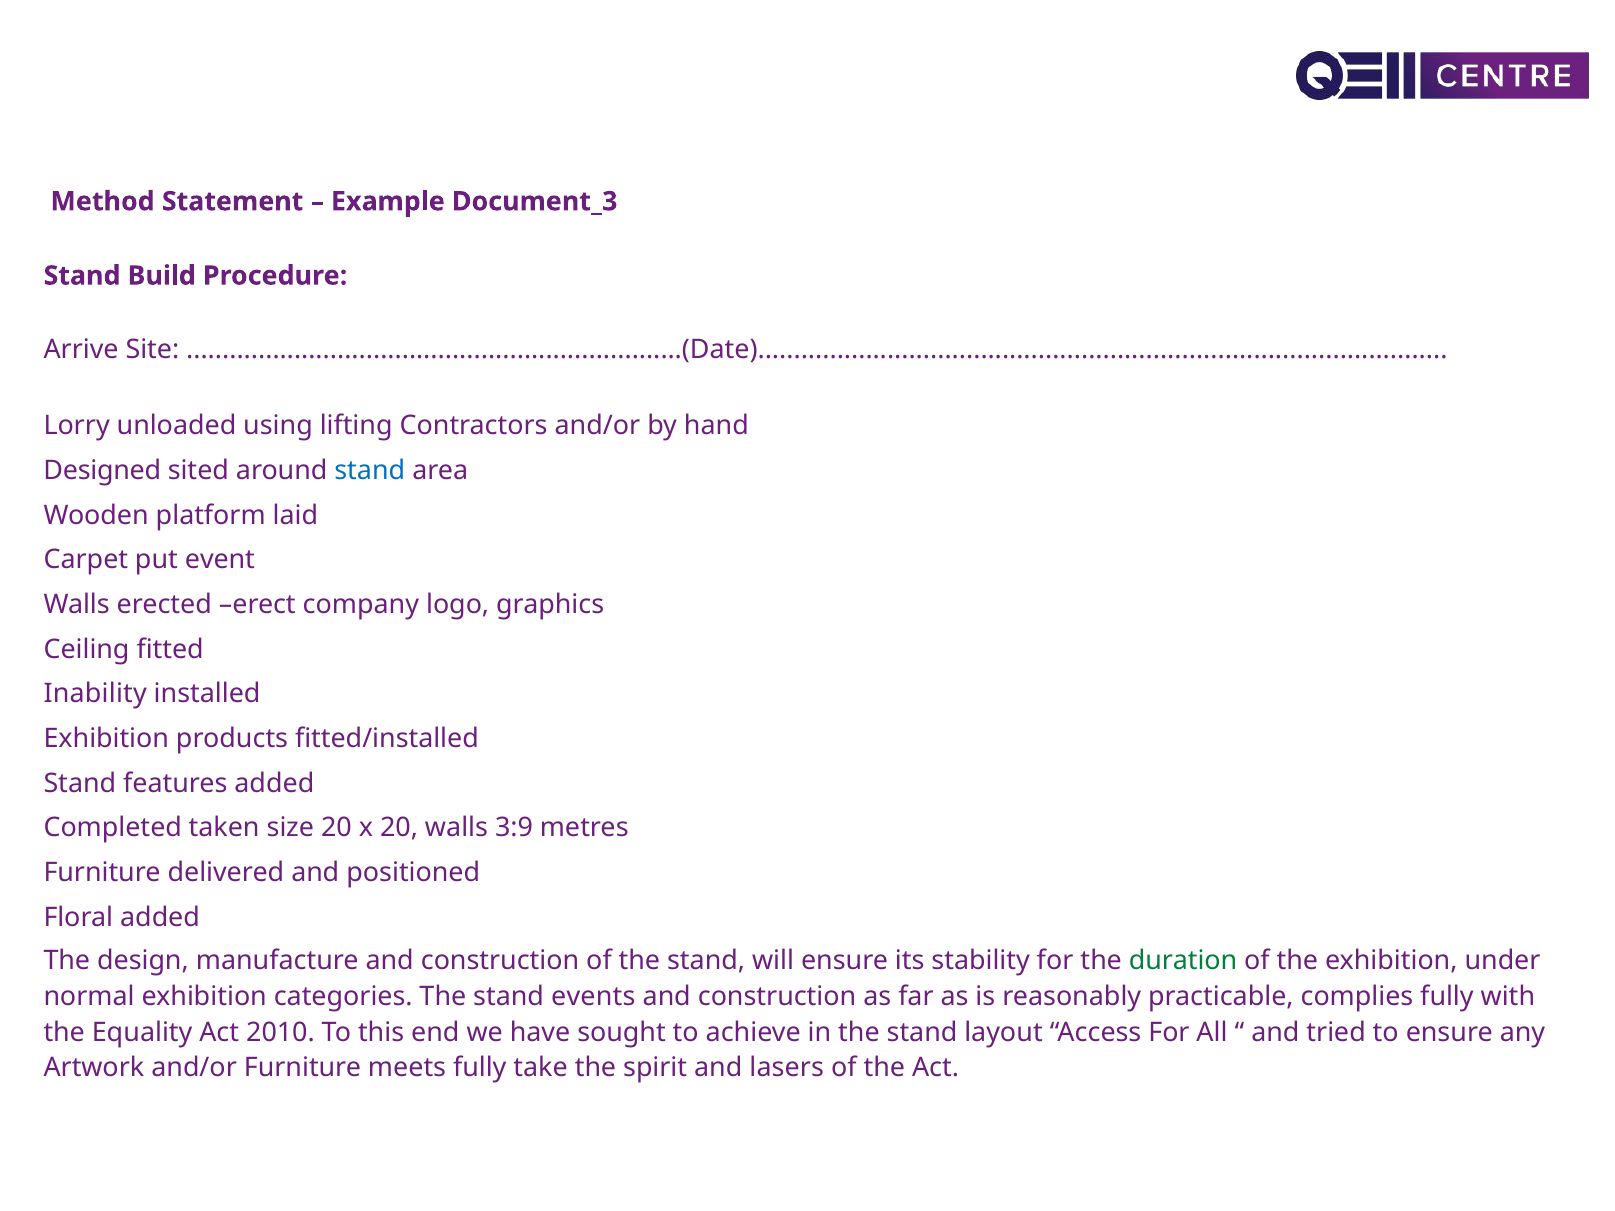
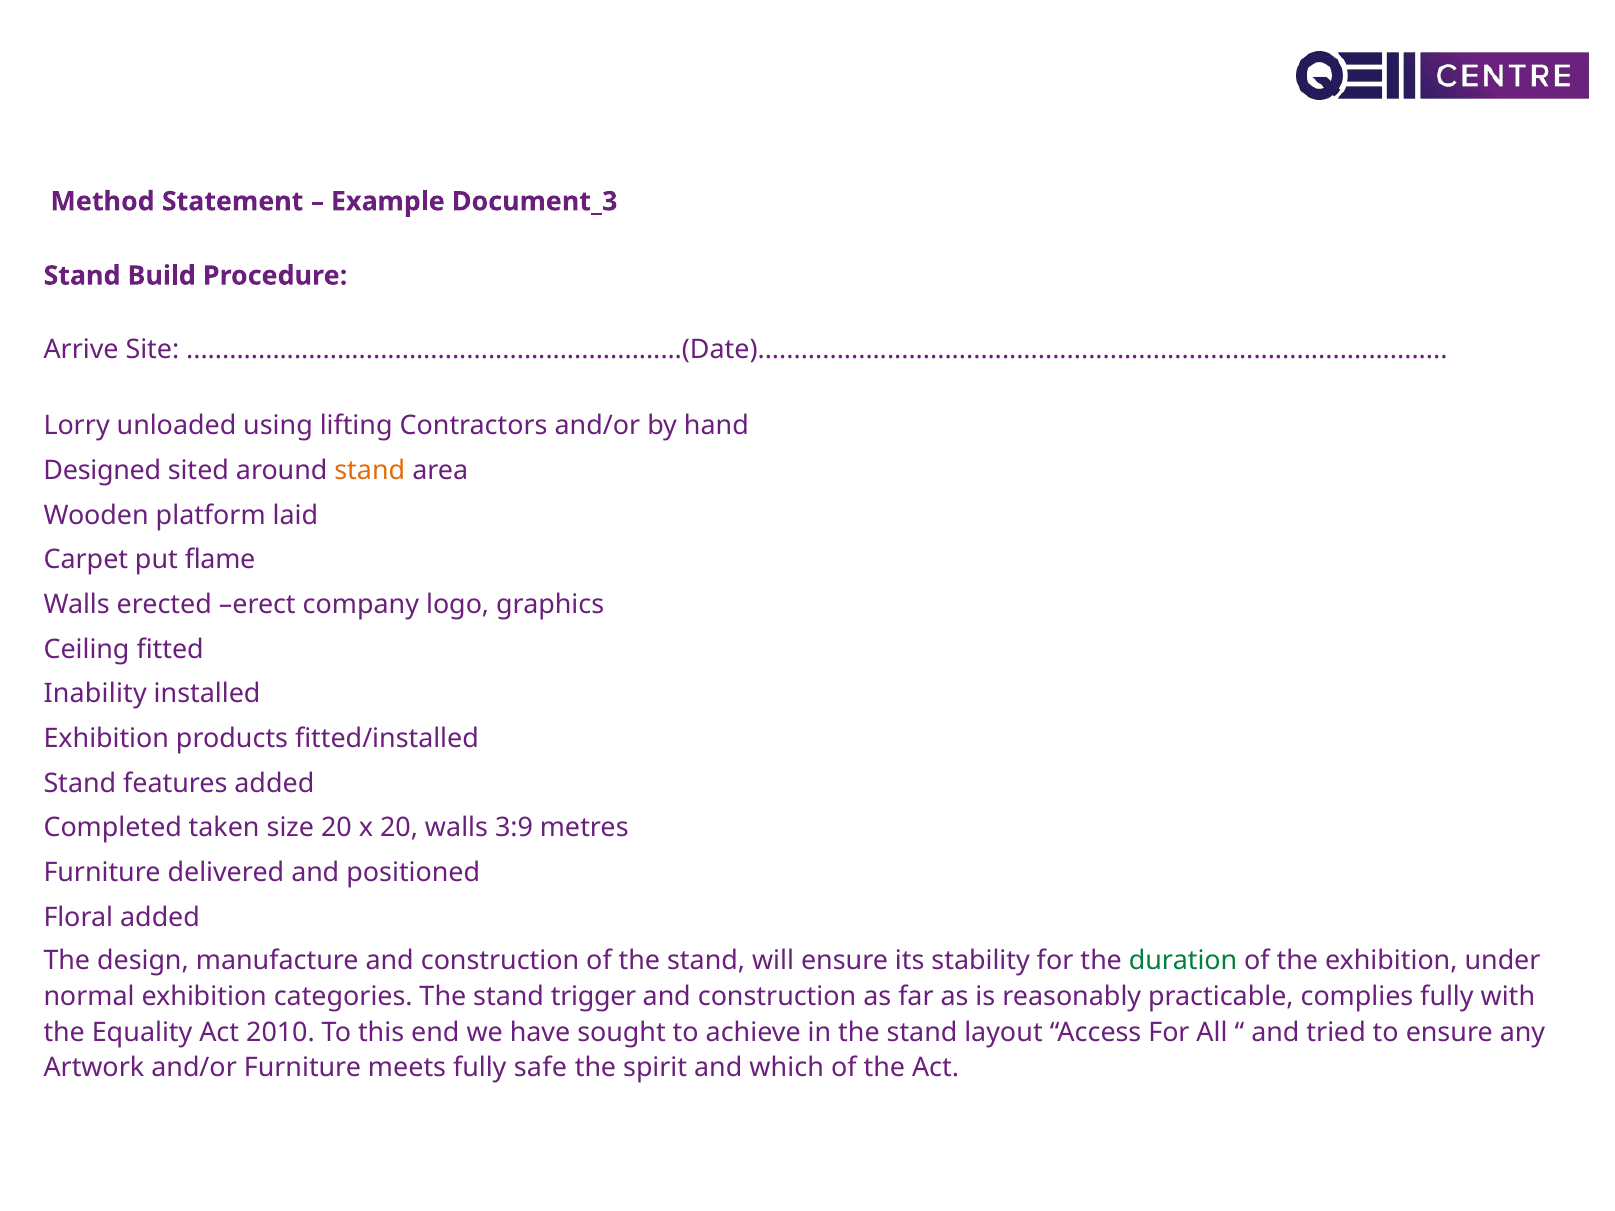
stand colour: blue -> orange (370, 471)
event: event -> flame (220, 560)
events: events -> trigger (594, 997)
take: take -> safe (540, 1068)
lasers: lasers -> which (787, 1068)
